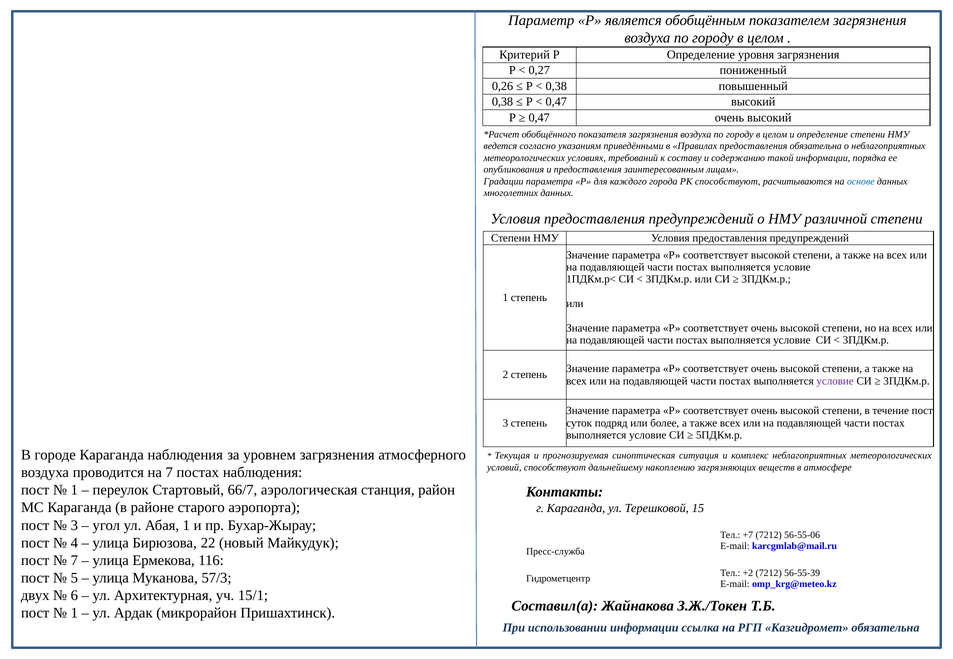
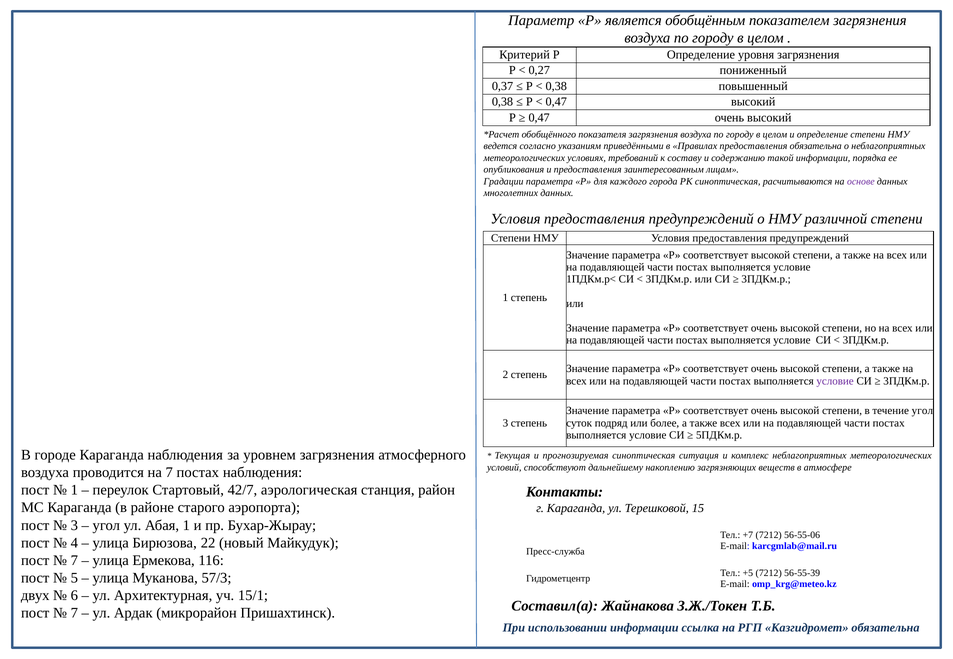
0,26: 0,26 -> 0,37 (503, 86)
РК способствуют: способствуют -> синоптическая (728, 182)
основе colour: blue -> purple (861, 182)
течение пост: пост -> угол (922, 411)
66/7: 66/7 -> 42/7 (242, 491)
+2: +2 -> +5 (748, 574)
1: 1 -> 7 (74, 614)
